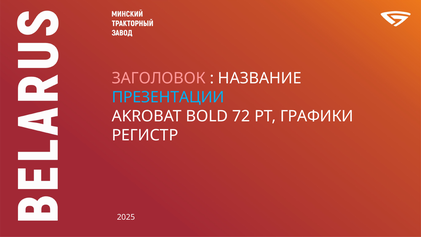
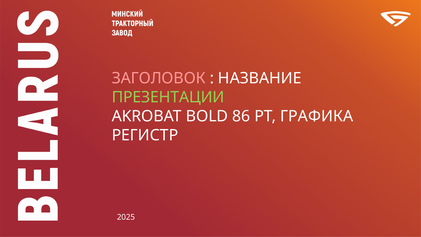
ПРЕЗЕНТАЦИИ colour: light blue -> light green (168, 97)
72: 72 -> 86 (241, 116)
ГРАФИКИ: ГРАФИКИ -> ГРАФИКА (317, 116)
